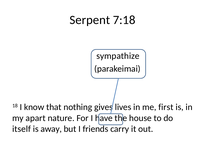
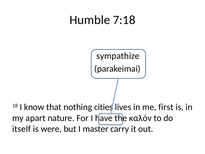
Serpent: Serpent -> Humble (90, 20)
gives: gives -> cities (104, 107)
house: house -> καλόν (140, 118)
away: away -> were (51, 129)
friends: friends -> master (96, 129)
